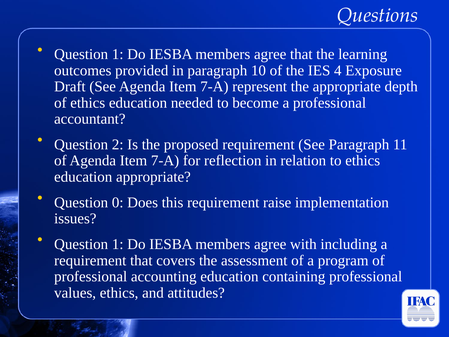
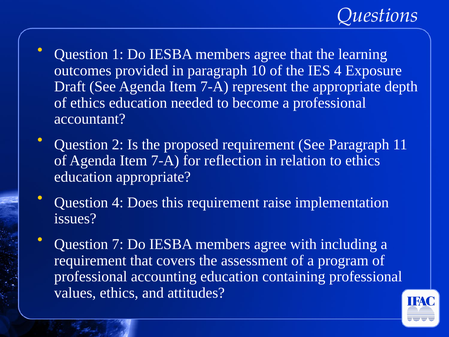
Question 0: 0 -> 4 (118, 202)
1: 1 -> 7 (118, 244)
